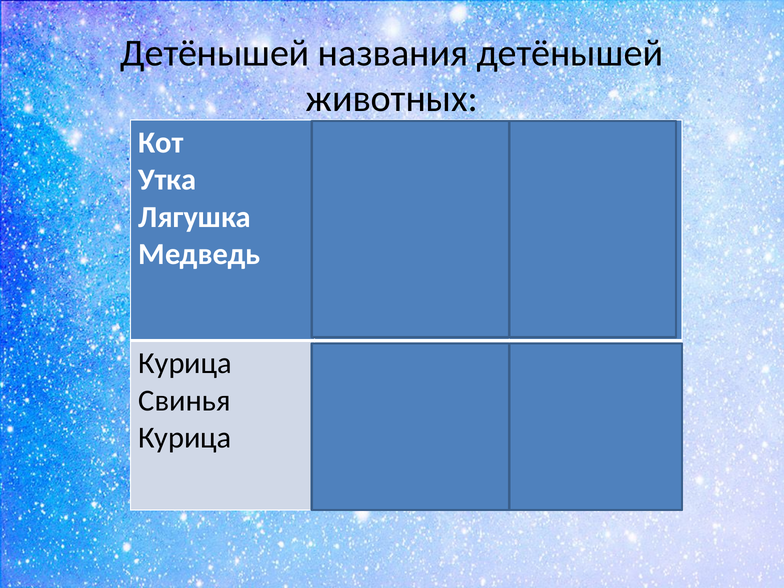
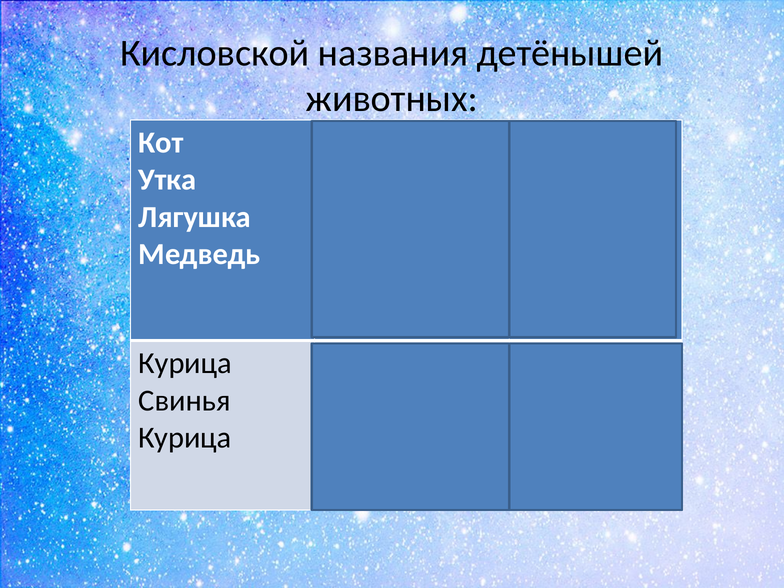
Детёнышей: Детёнышей -> Кисловской (215, 53)
